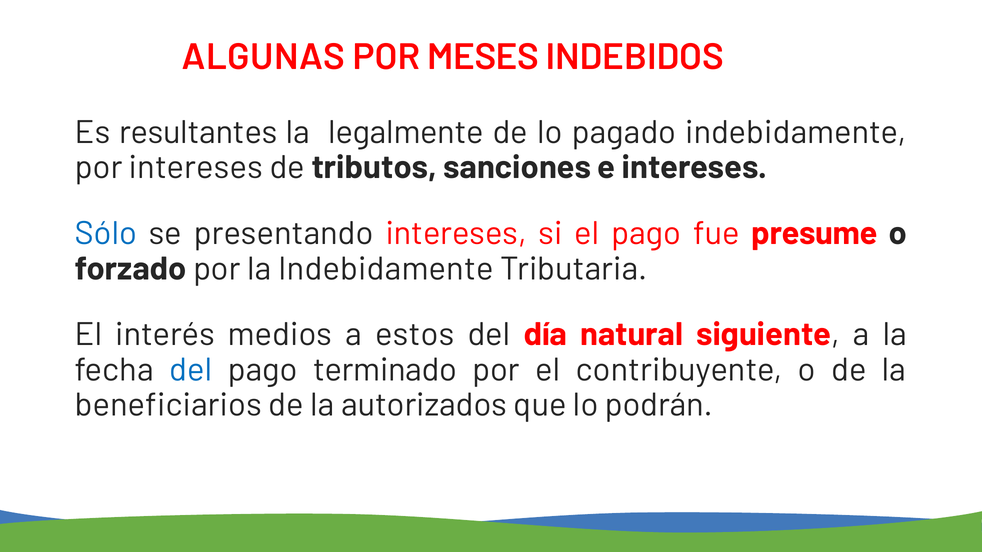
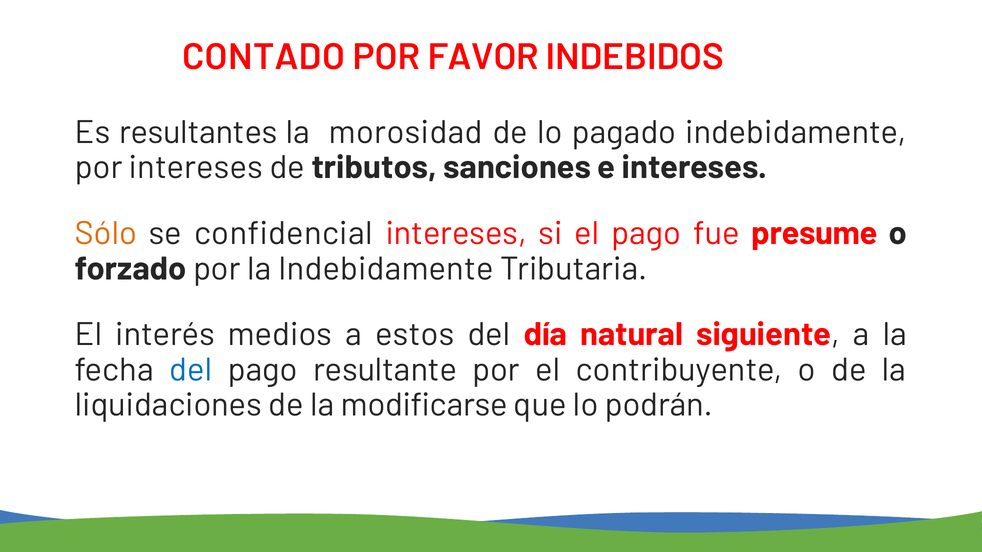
ALGUNAS: ALGUNAS -> CONTADO (263, 57)
MESES: MESES -> FAVOR (483, 57)
legalmente: legalmente -> morosidad (406, 132)
Sólo colour: blue -> orange (106, 234)
presentando: presentando -> confidencial (283, 234)
terminado: terminado -> resultante (385, 370)
beneficiarios: beneficiarios -> liquidaciones (168, 405)
autorizados: autorizados -> modificarse (424, 405)
